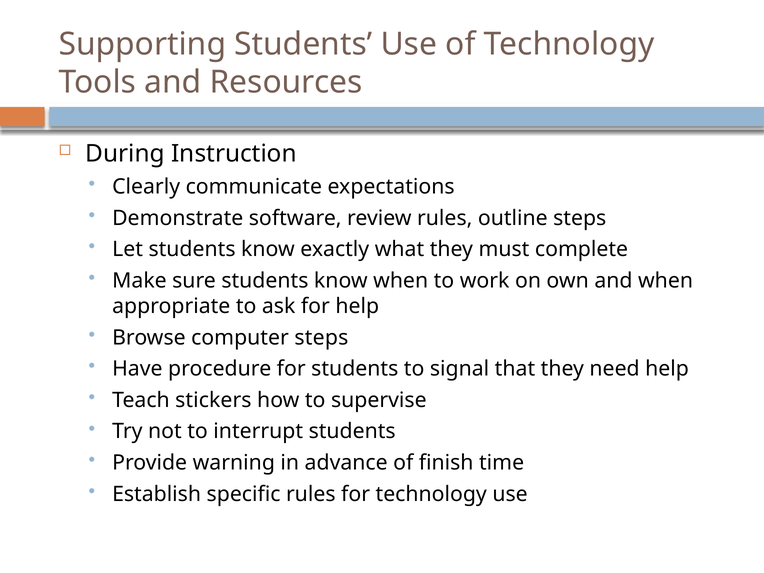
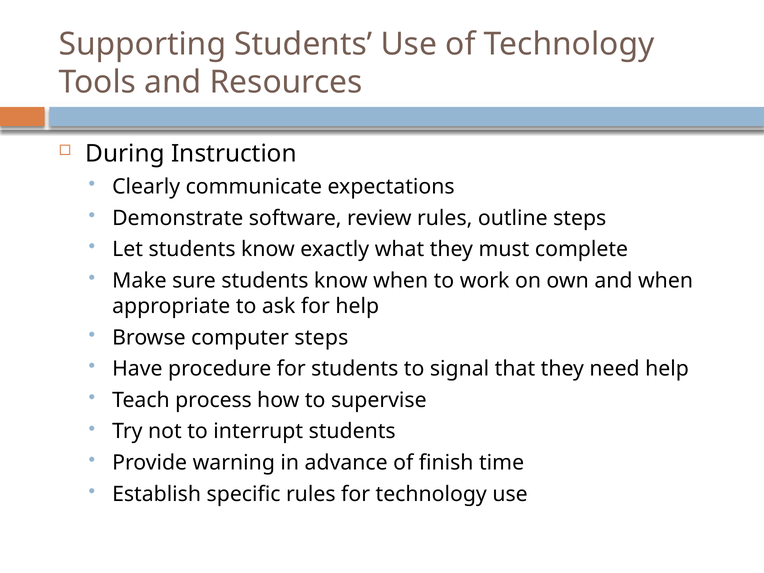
stickers: stickers -> process (213, 400)
